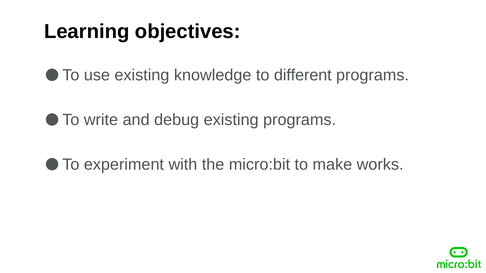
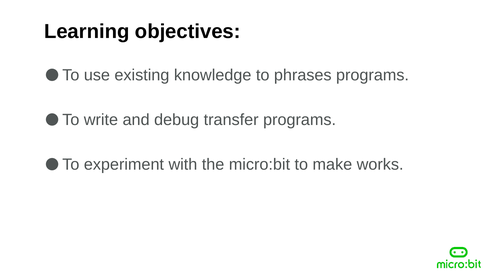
different: different -> phrases (303, 75)
debug existing: existing -> transfer (231, 120)
